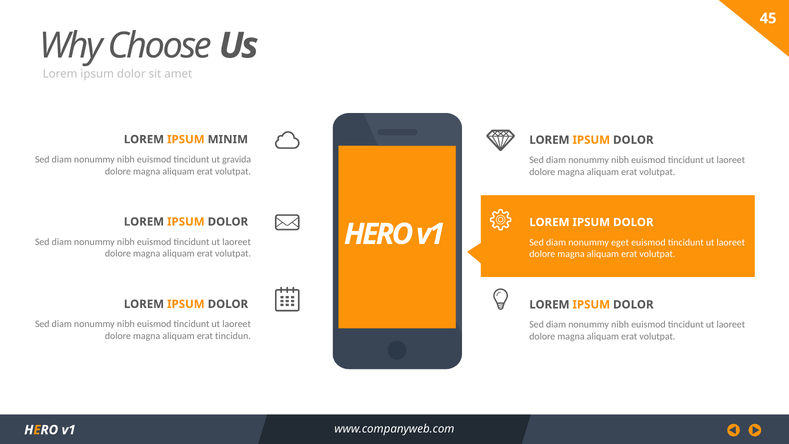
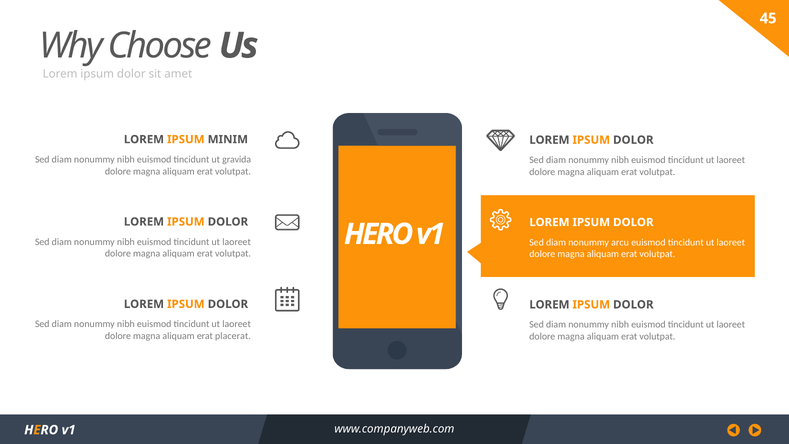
eget: eget -> arcu (620, 242)
tincidun: tincidun -> placerat (233, 336)
